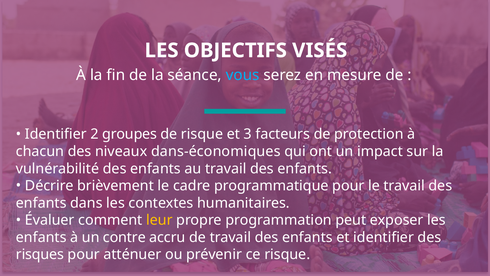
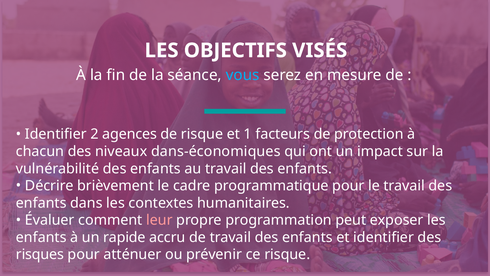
groupes: groupes -> agences (130, 134)
3: 3 -> 1 (248, 134)
leur colour: yellow -> pink (159, 220)
contre: contre -> rapide (124, 237)
